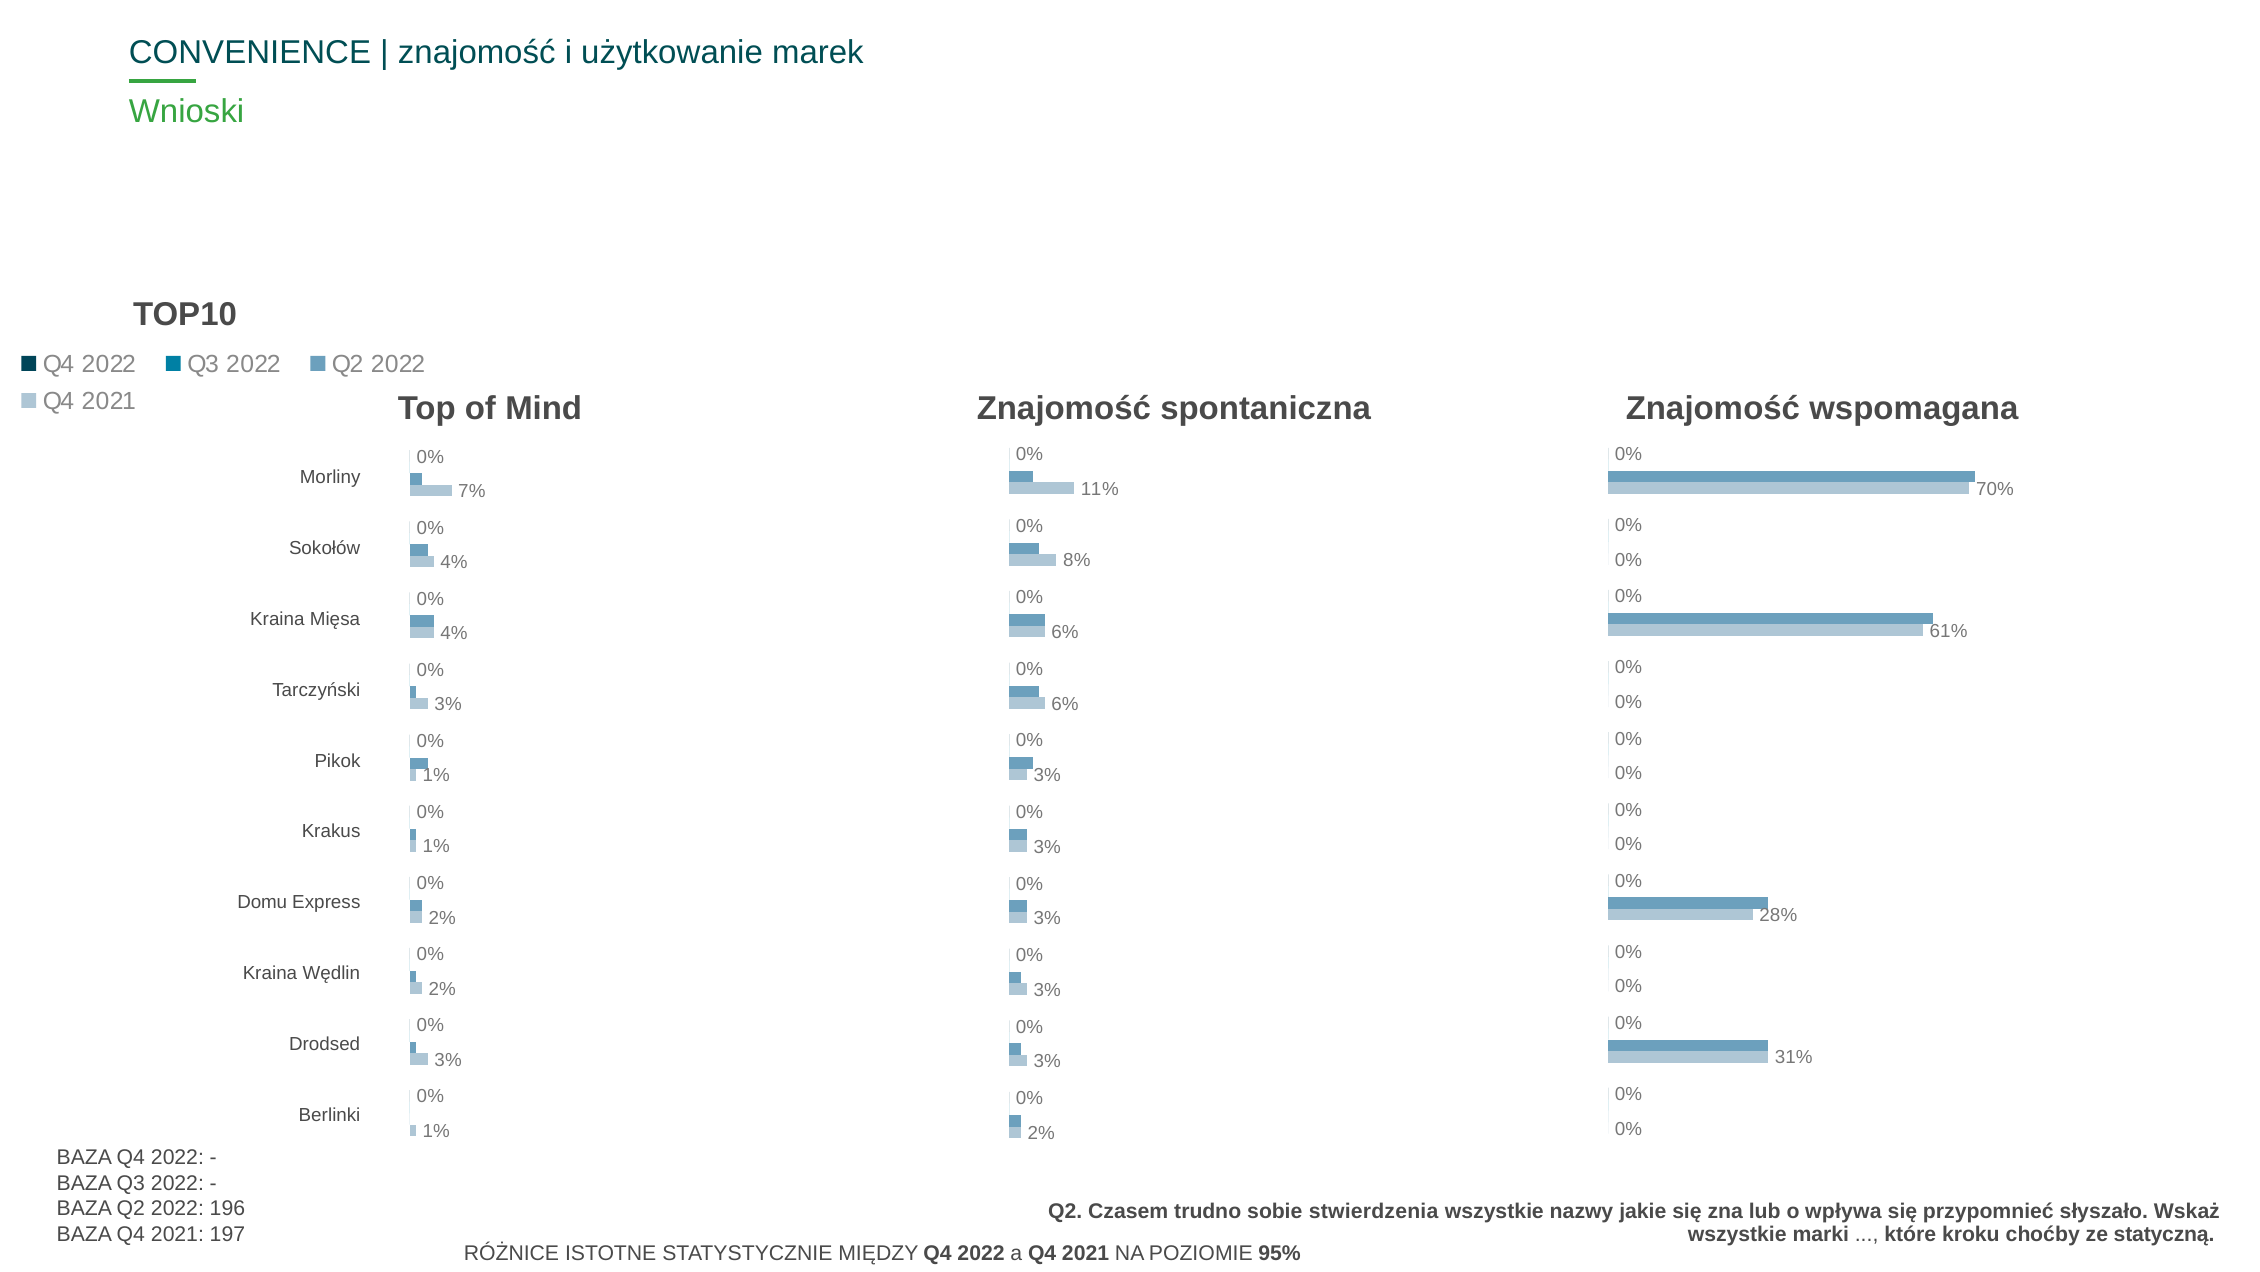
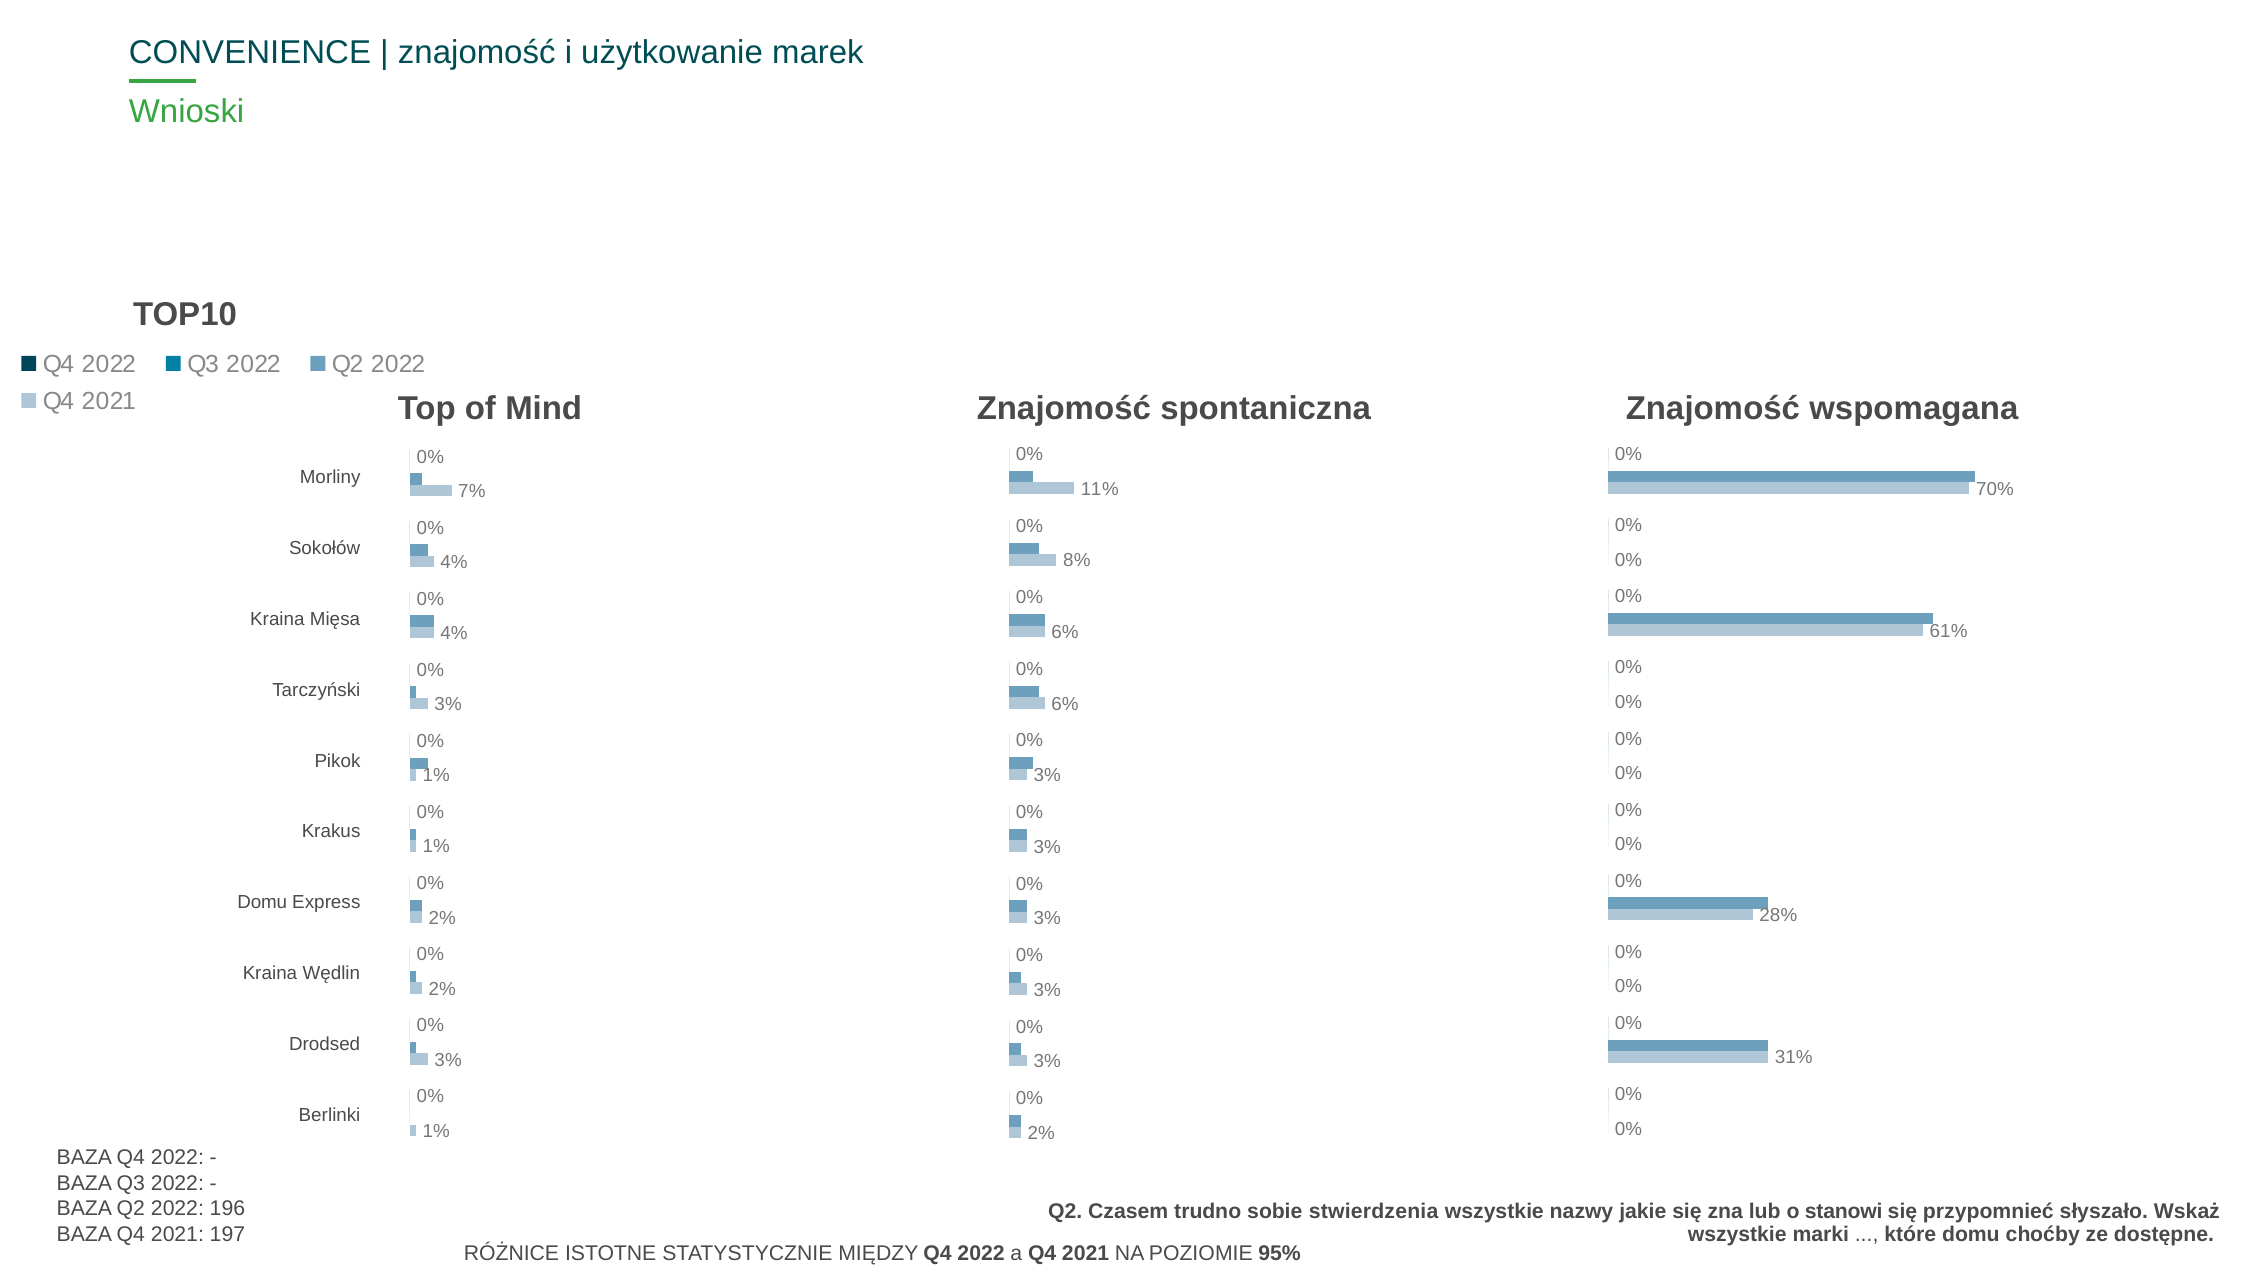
wpływa: wpływa -> stanowi (1844, 1211)
które kroku: kroku -> domu (1971, 1234)
statyczną: statyczną -> dostępne (2164, 1234)
